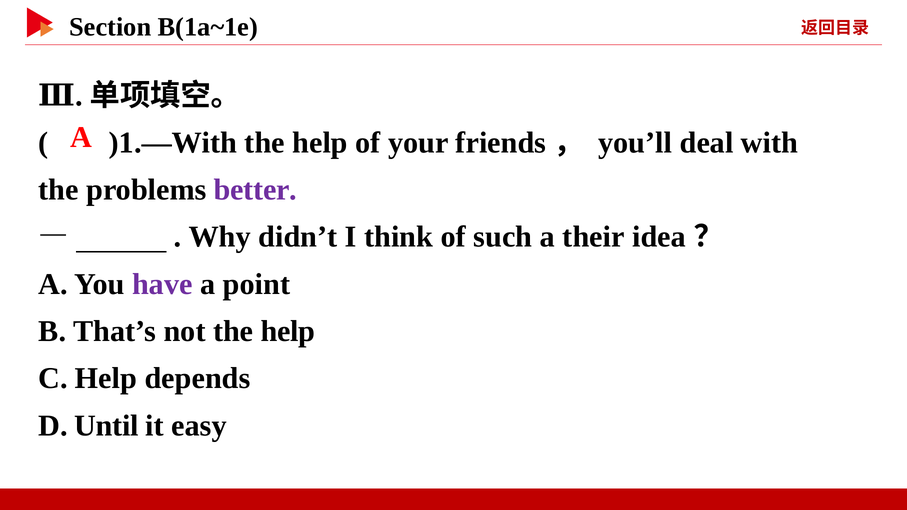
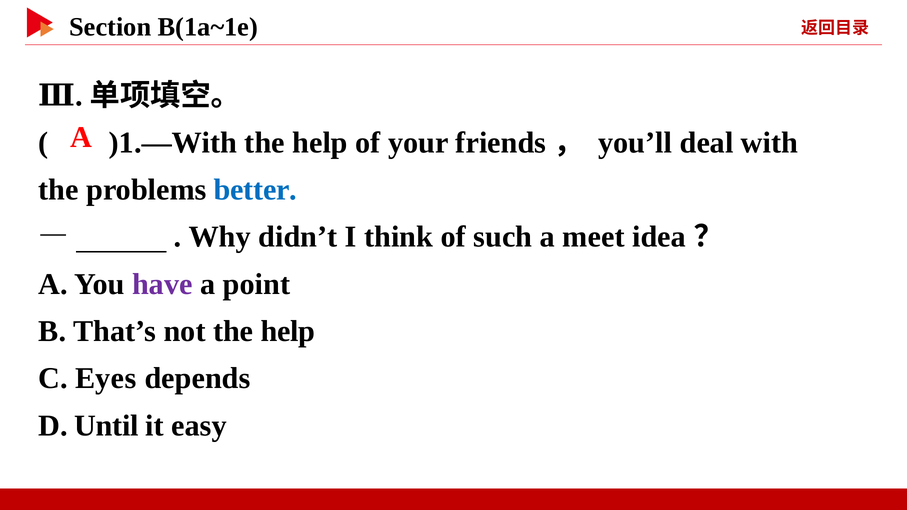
better colour: purple -> blue (255, 190)
their: their -> meet (594, 237)
C Help: Help -> Eyes (106, 379)
